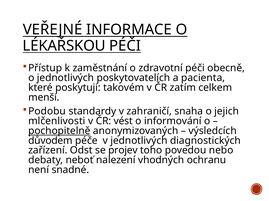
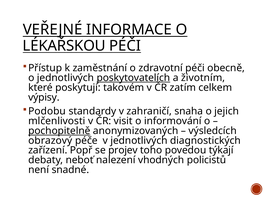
poskytovatelích underline: none -> present (133, 78)
pacienta: pacienta -> životním (203, 78)
menší: menší -> výpisy (44, 98)
vést: vést -> visit (123, 121)
důvodem: důvodem -> obrazový (50, 141)
Odst: Odst -> Popř (81, 151)
nebo: nebo -> týkají (221, 151)
ochranu: ochranu -> policistů (206, 161)
